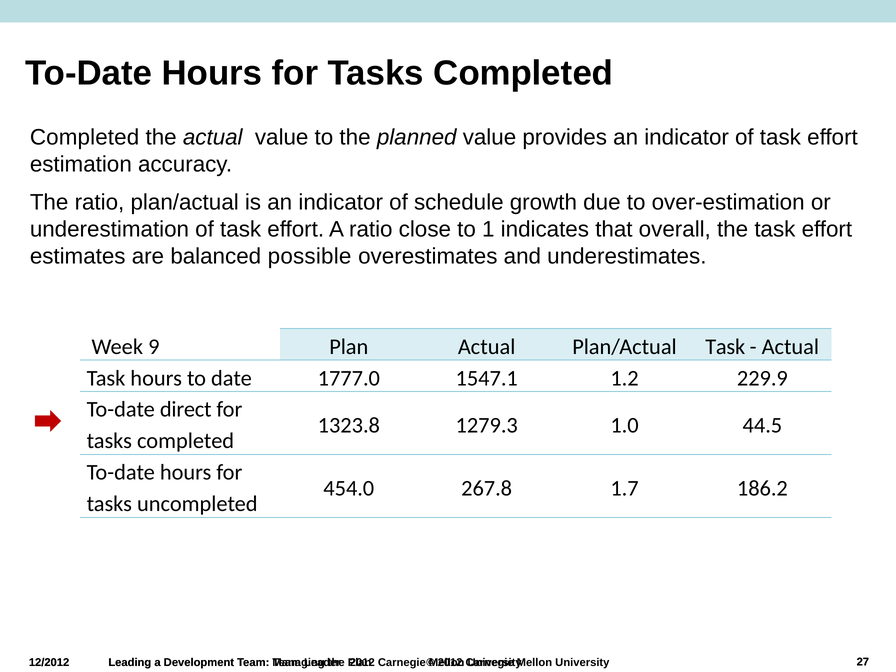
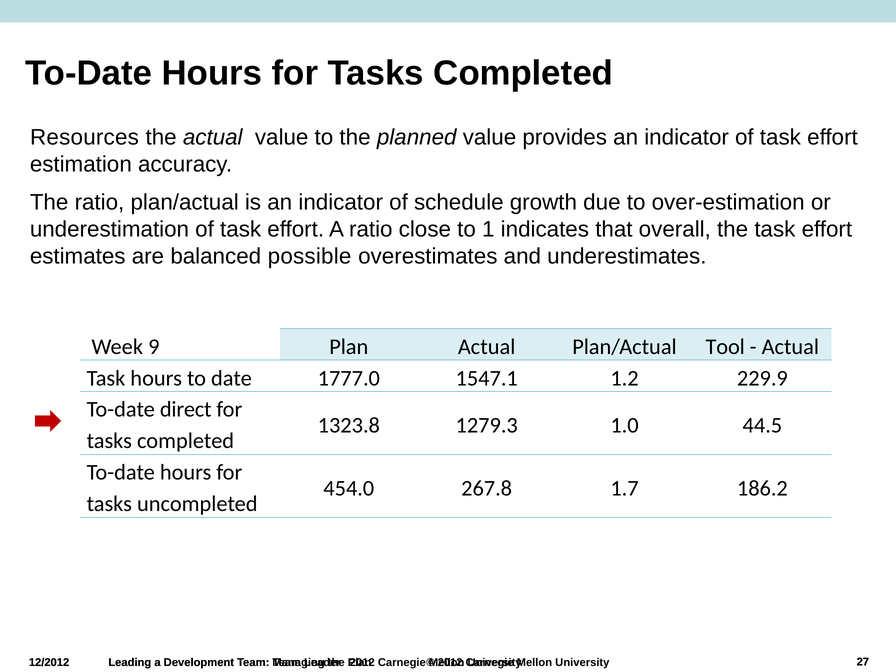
Completed: Completed -> Resources (85, 137)
Plan/Actual Task: Task -> Tool (725, 347)
